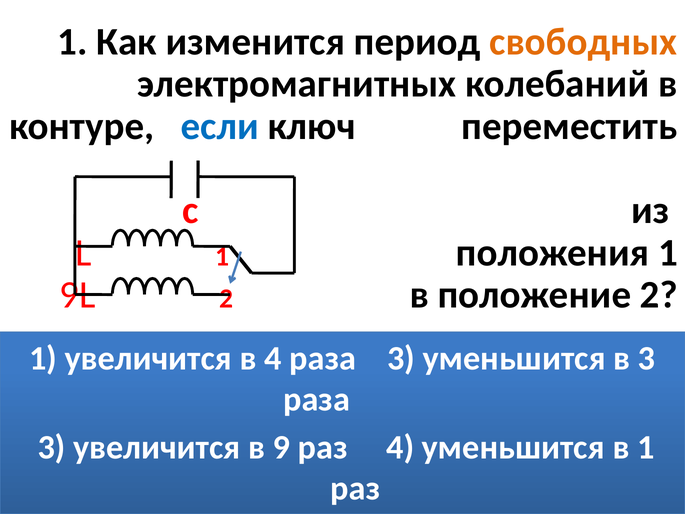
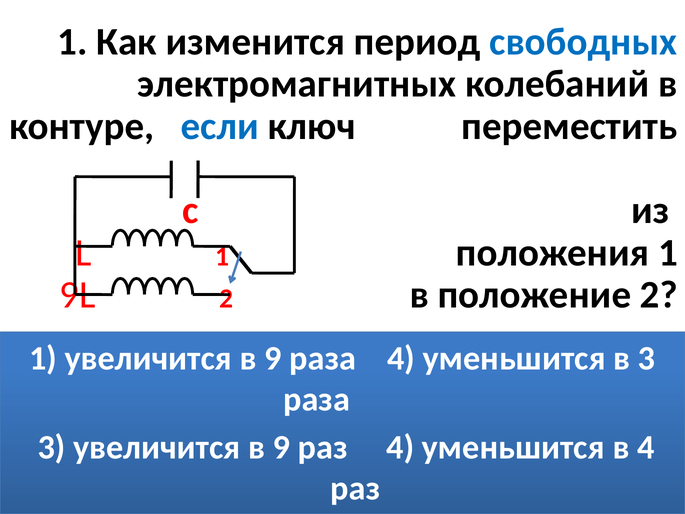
свободных colour: orange -> blue (583, 42)
1 увеличится в 4: 4 -> 9 (273, 358)
3: 3 -> 4 (401, 358)
в 1: 1 -> 4 (646, 447)
